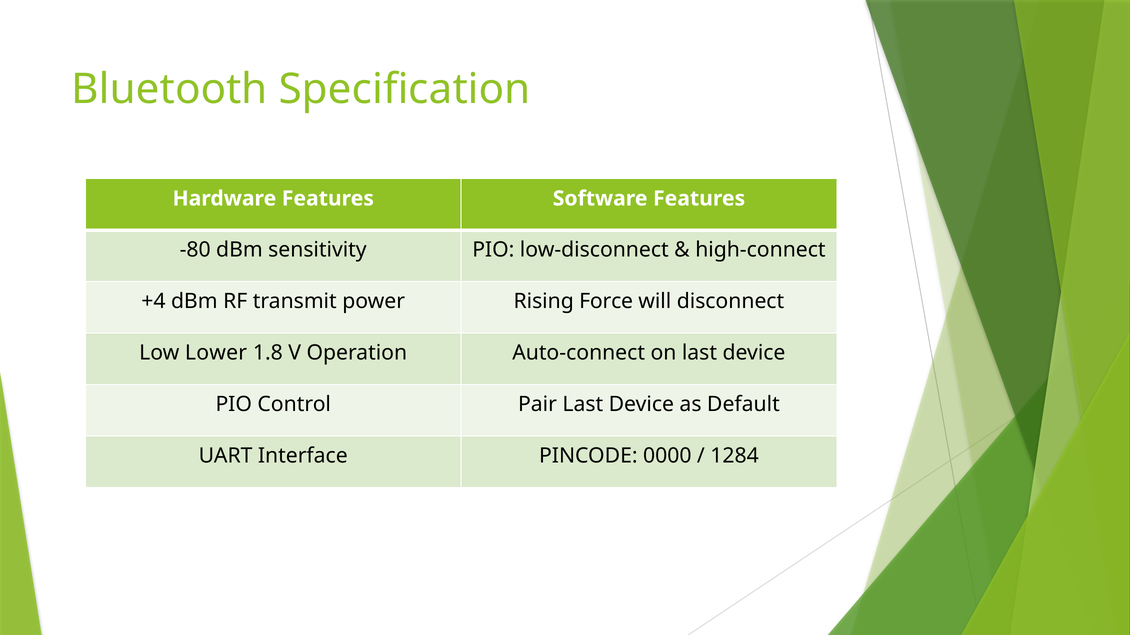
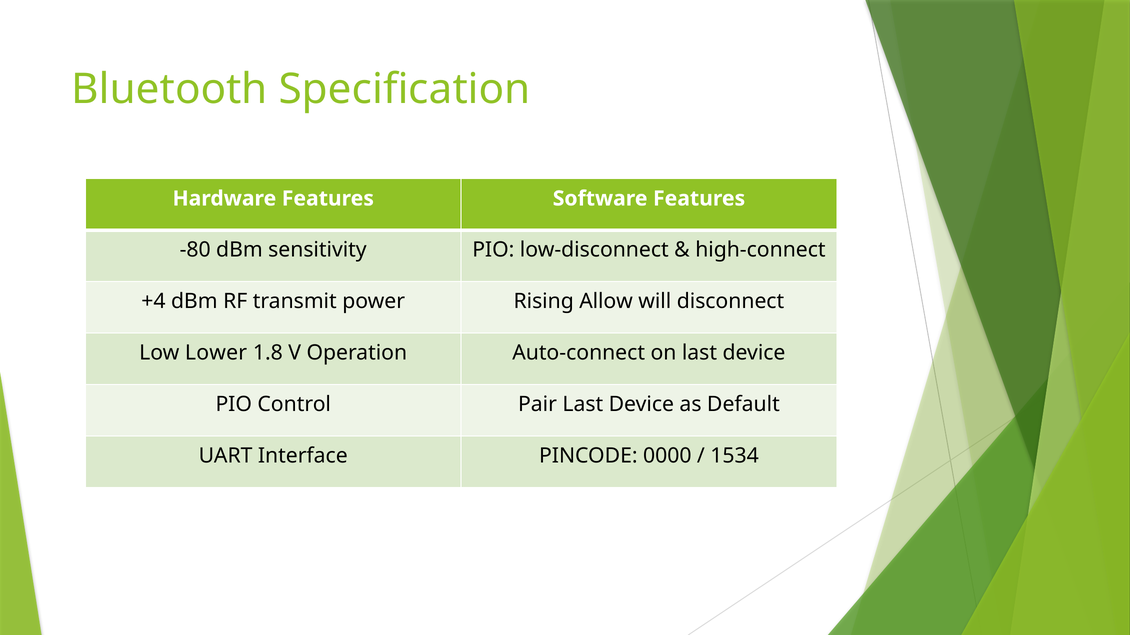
Force: Force -> Allow (606, 302)
1284: 1284 -> 1534 (735, 456)
